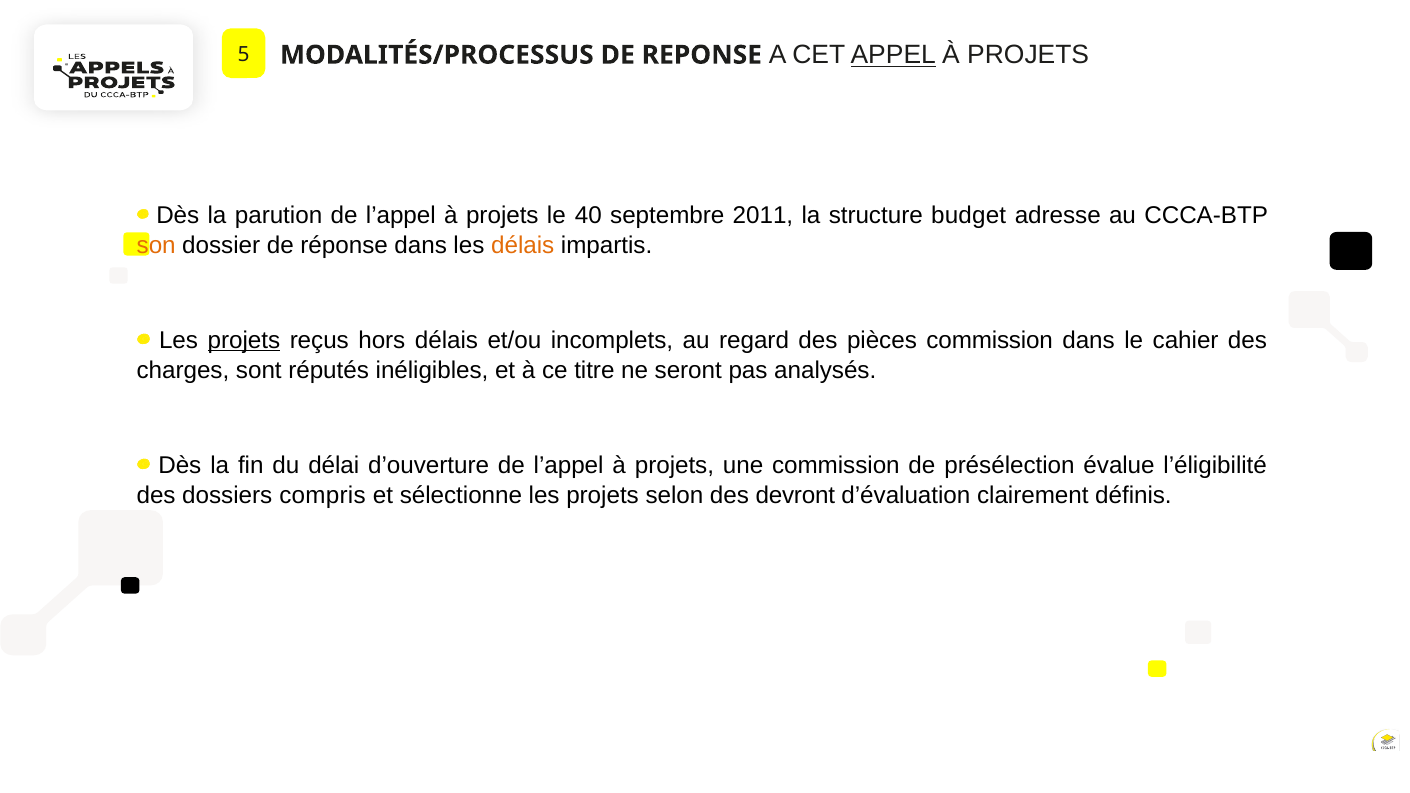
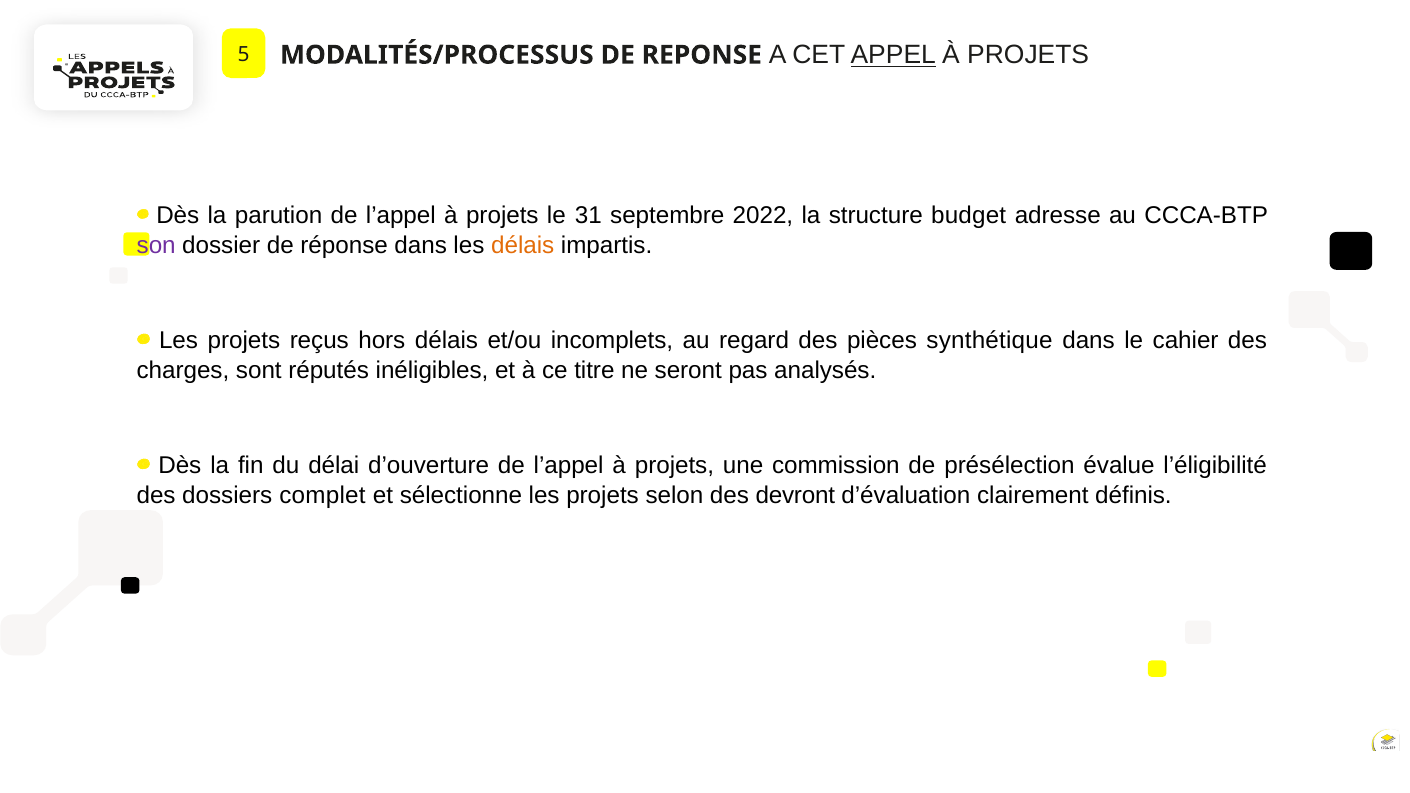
40: 40 -> 31 (588, 215)
2011: 2011 -> 2022 (763, 215)
son colour: orange -> purple (156, 245)
projets underline: present -> none (244, 340)
pièces commission: commission -> synthétique (990, 340)
compris: compris -> complet (323, 495)
